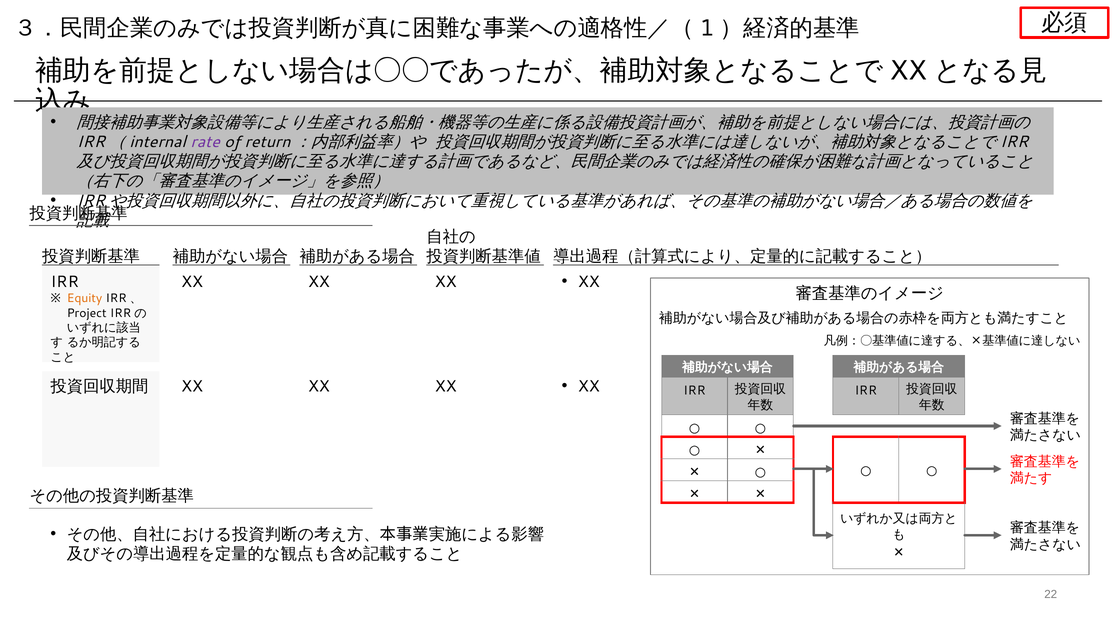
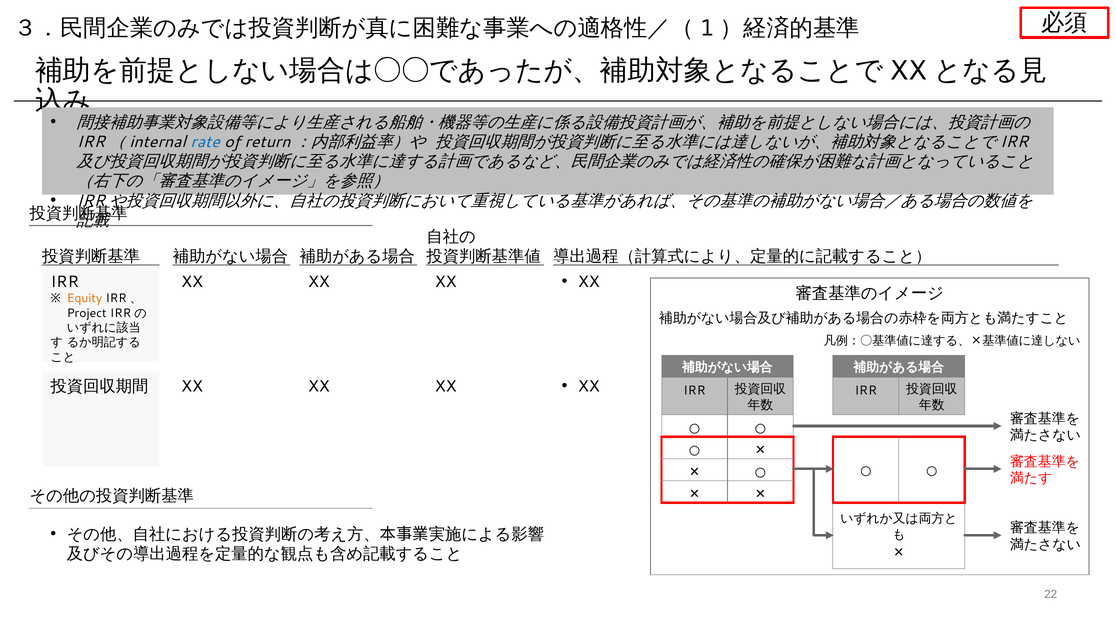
rate colour: purple -> blue (205, 142)
